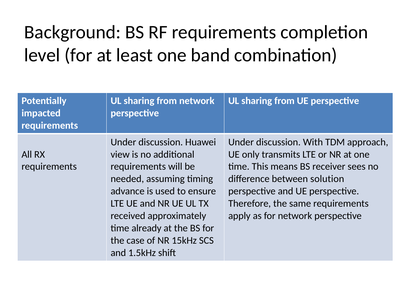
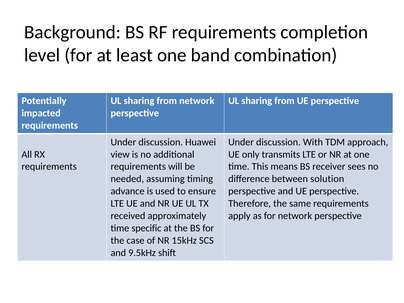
already: already -> specific (146, 228)
1.5kHz: 1.5kHz -> 9.5kHz (142, 253)
